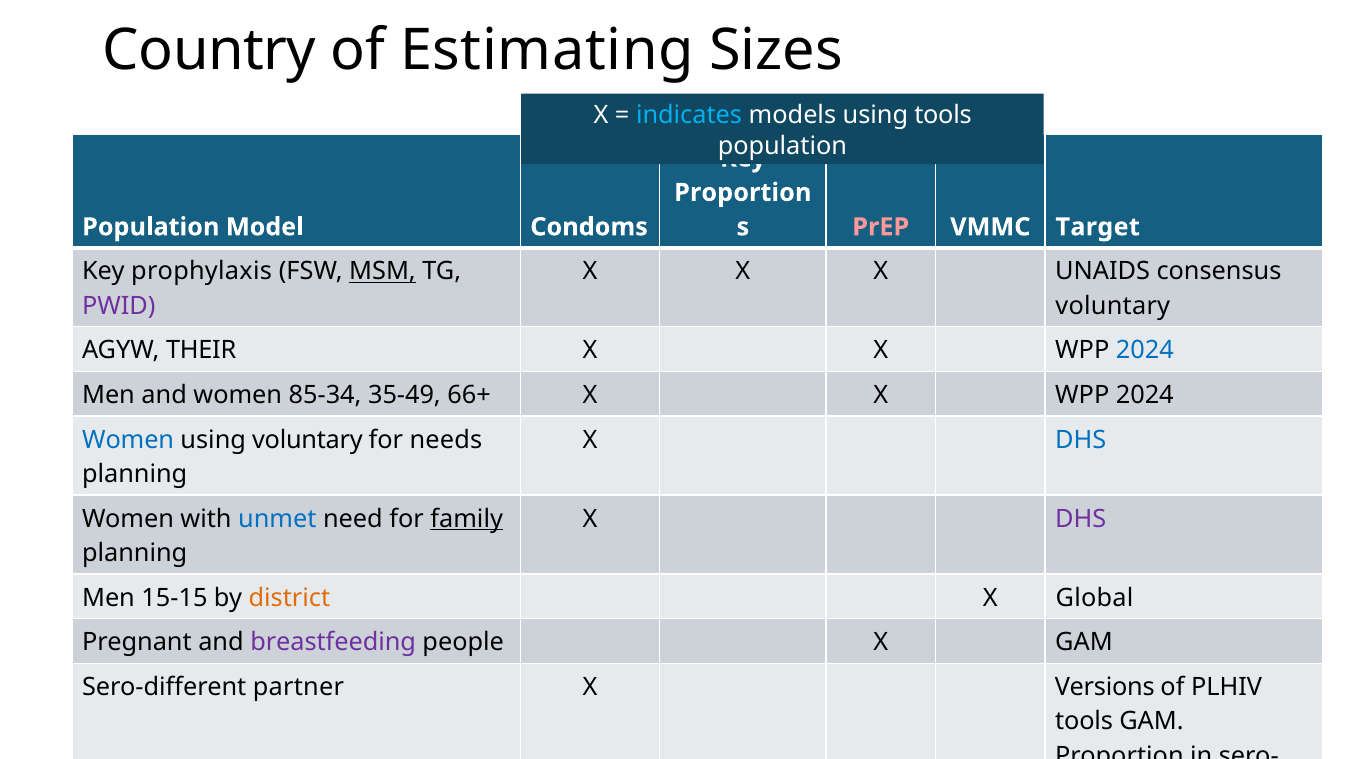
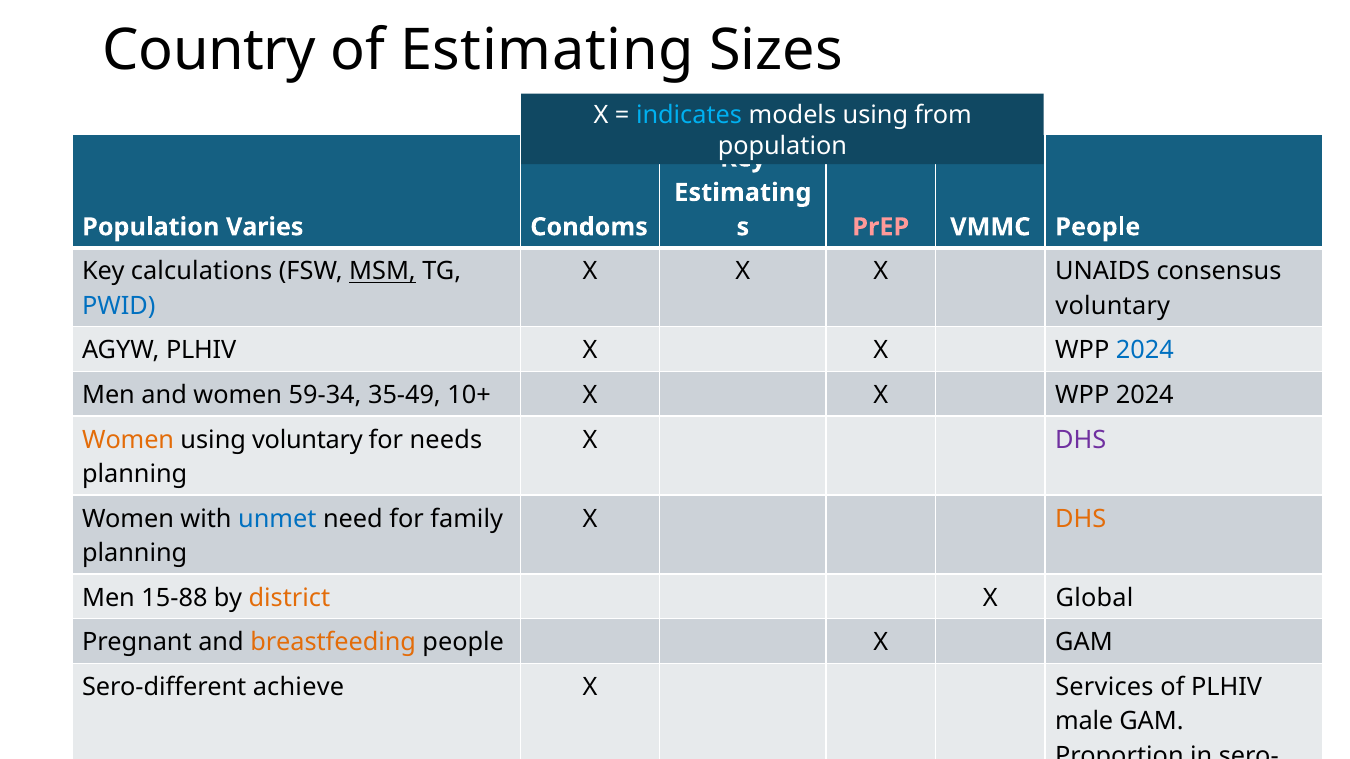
using tools: tools -> from (943, 115)
Proportion: Proportion -> Estimating (743, 193)
Model: Model -> Varies (265, 227)
VMMC Target: Target -> People (1098, 227)
prophylaxis: prophylaxis -> calculations (202, 272)
PWID colour: purple -> blue (119, 306)
AGYW THEIR: THEIR -> PLHIV (201, 351)
85-34: 85-34 -> 59-34 (325, 395)
66+: 66+ -> 10+ (469, 395)
Women colour: blue -> orange (128, 440)
DHS colour: blue -> purple (1081, 440)
family underline: present -> none (467, 519)
DHS colour: purple -> orange (1081, 519)
15-15: 15-15 -> 15-88 (175, 598)
breastfeeding colour: purple -> orange (333, 643)
partner: partner -> achieve (298, 687)
Versions: Versions -> Services (1104, 687)
tools: tools -> male (1084, 722)
